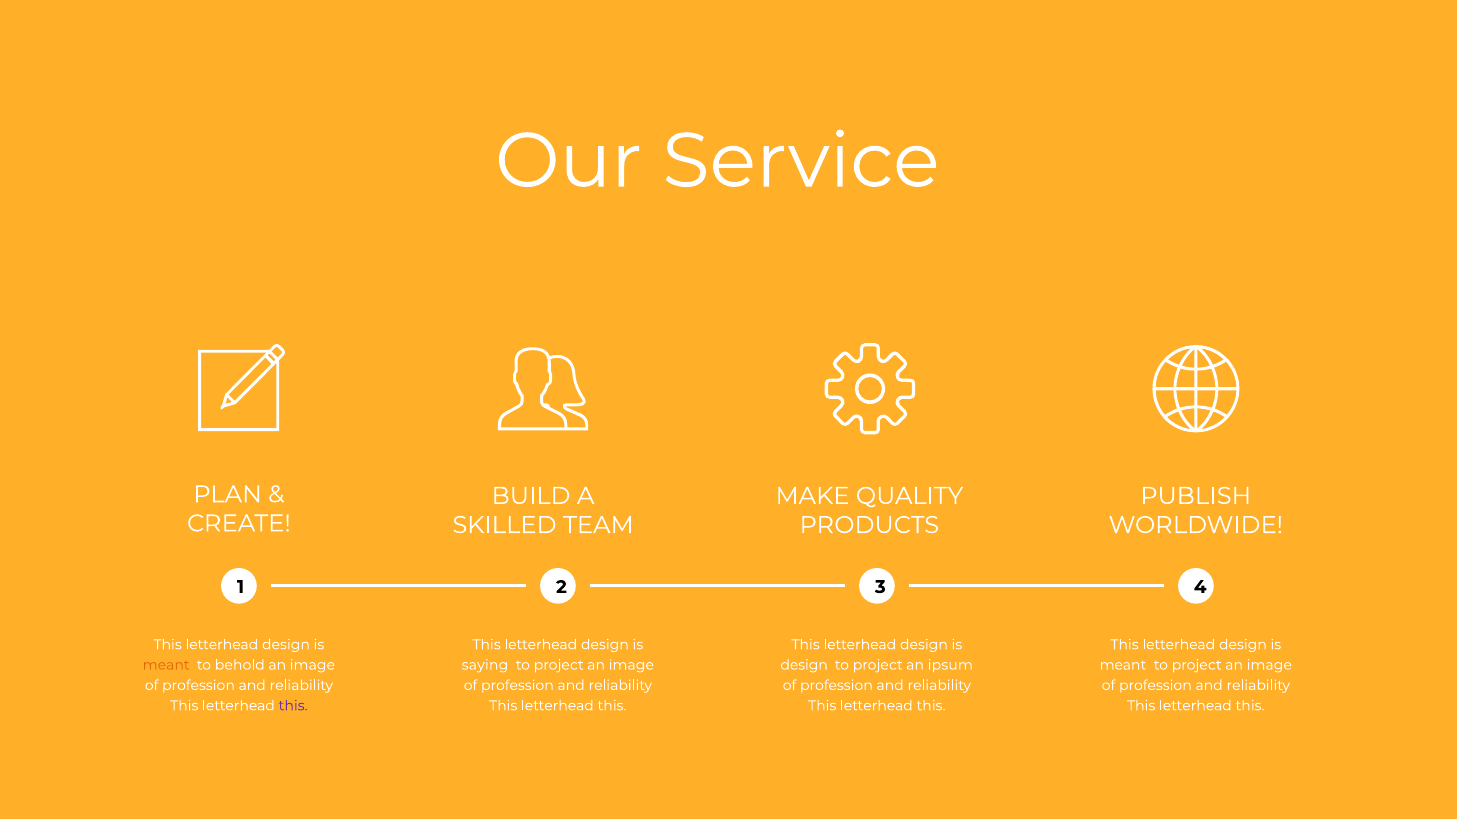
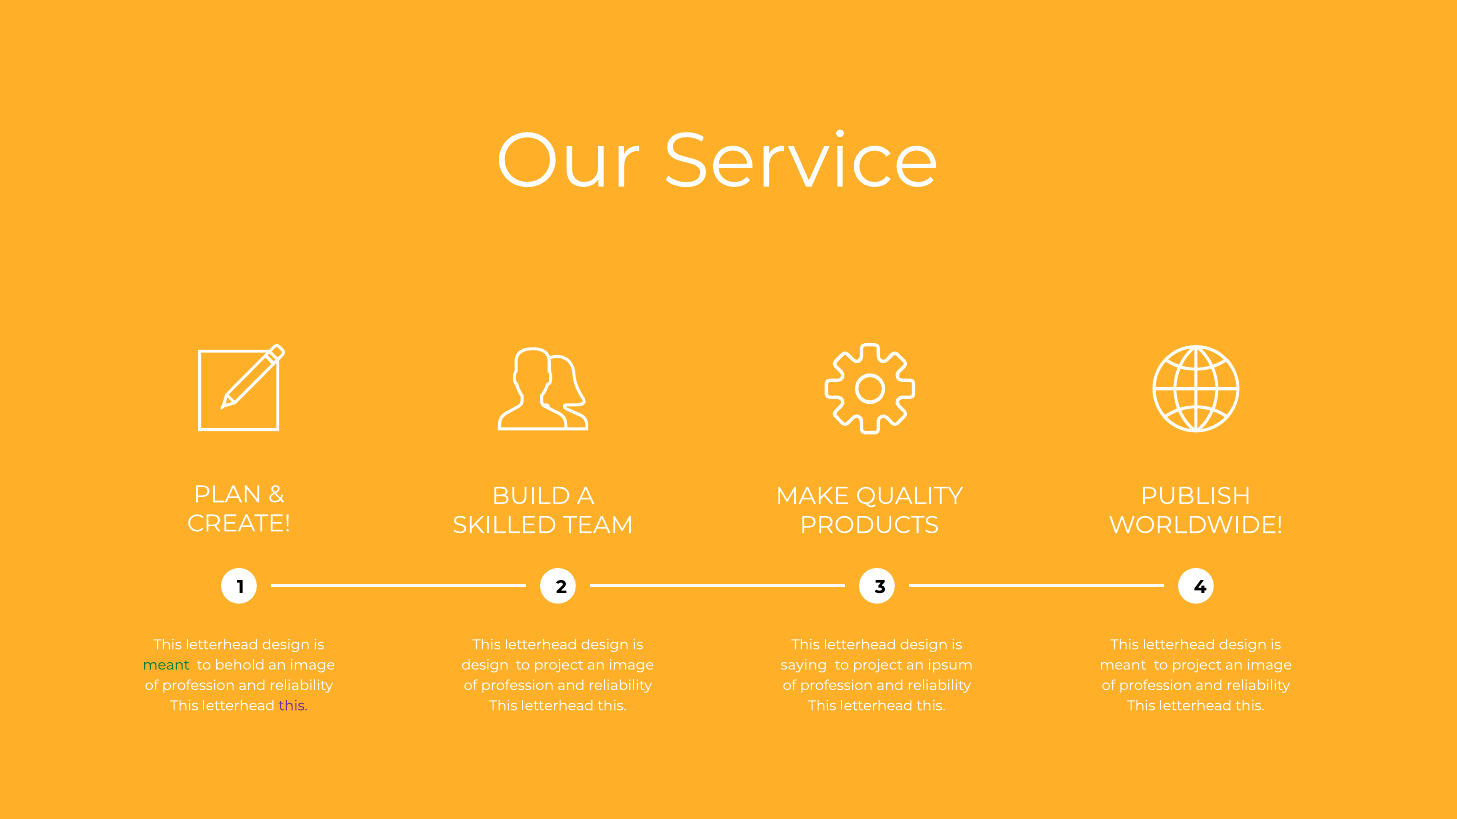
meant colour: orange -> green (166, 665)
saying: saying -> design (485, 665)
design: design -> saying (804, 665)
